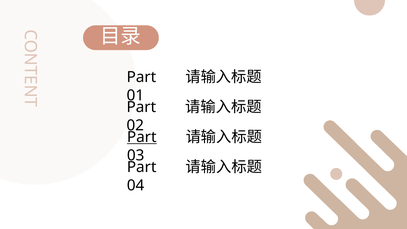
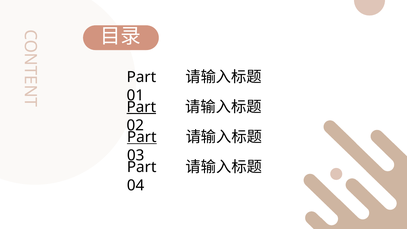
Part underline: none -> present (141, 107)
